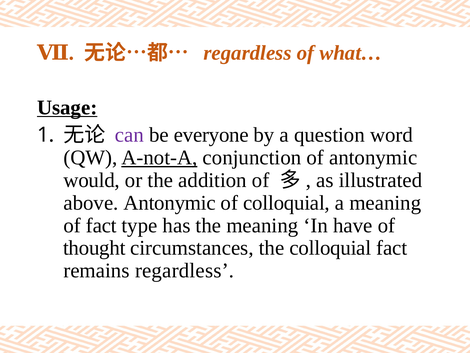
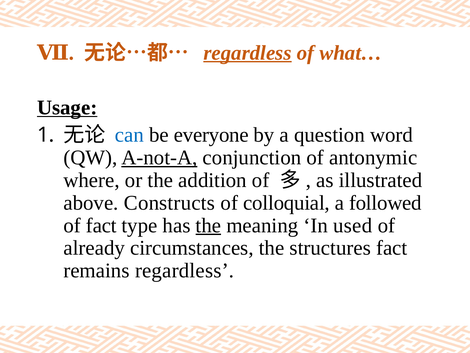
regardless underline: none -> present (247, 53)
can colour: purple -> blue (129, 135)
would: would -> where (92, 180)
above Antonymic: Antonymic -> Constructs (169, 203)
a meaning: meaning -> followed (385, 203)
the underline: none -> present (208, 225)
have: have -> used (353, 225)
thought: thought -> already (94, 248)
the colloquial: colloquial -> structures (330, 248)
